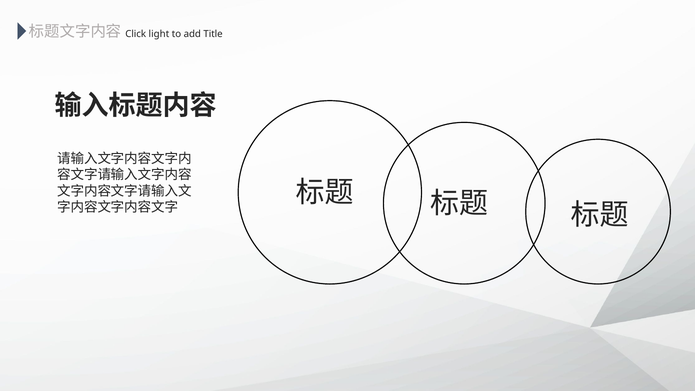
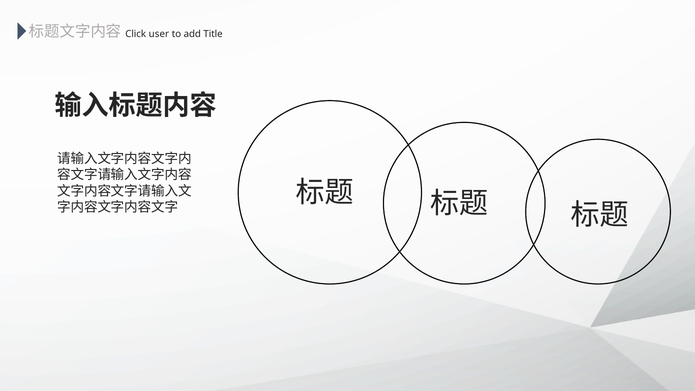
light: light -> user (159, 34)
